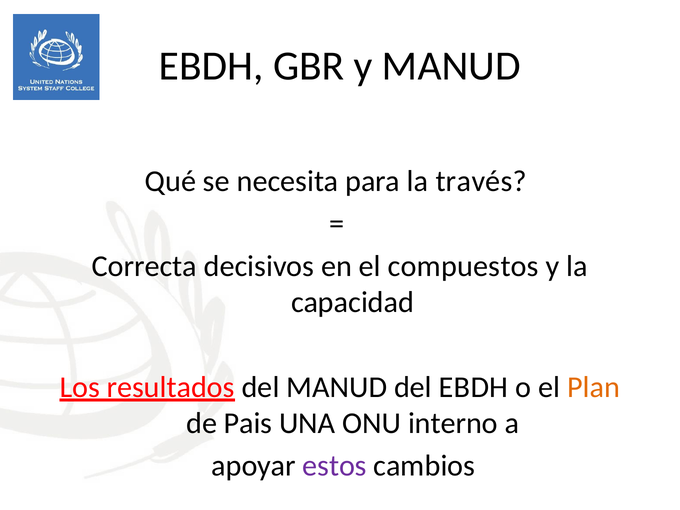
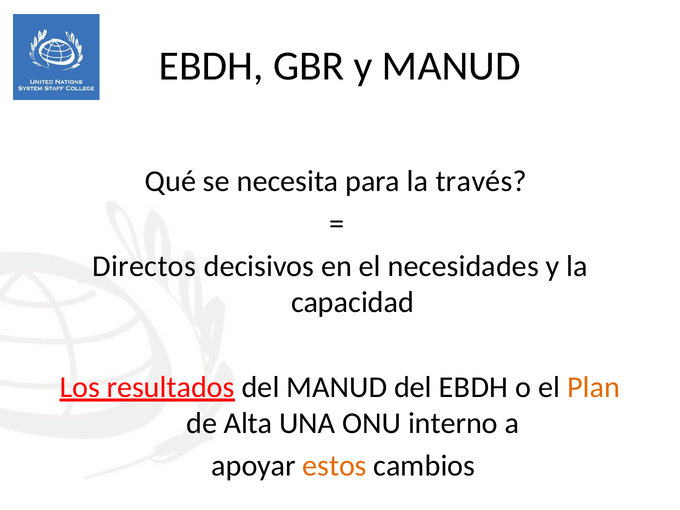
Correcta: Correcta -> Directos (144, 266)
compuestos: compuestos -> necesidades (463, 266)
Pais: Pais -> Alta (248, 423)
estos colour: purple -> orange (335, 466)
